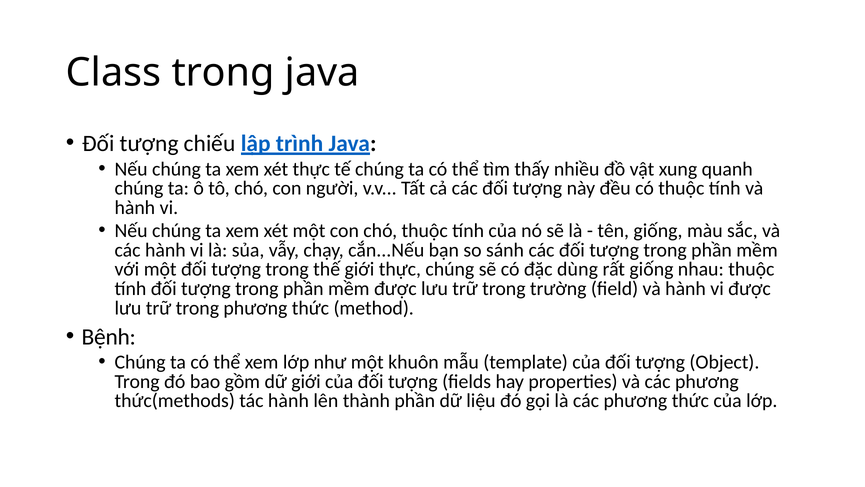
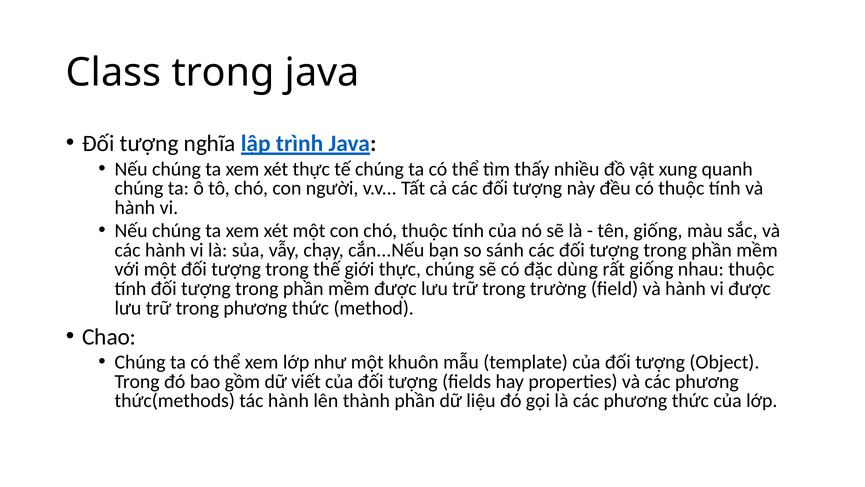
chiếu: chiếu -> nghĩa (210, 144)
Bệnh: Bệnh -> Chao (109, 337)
dữ giới: giới -> viết (306, 381)
